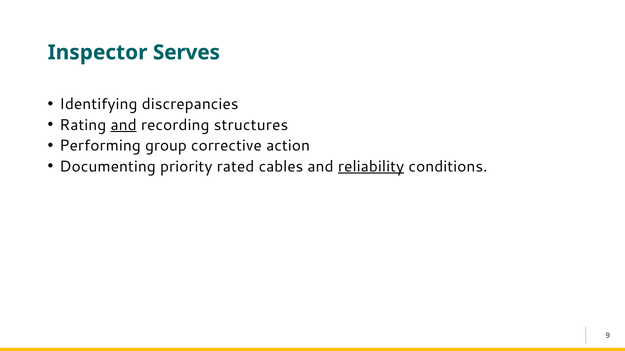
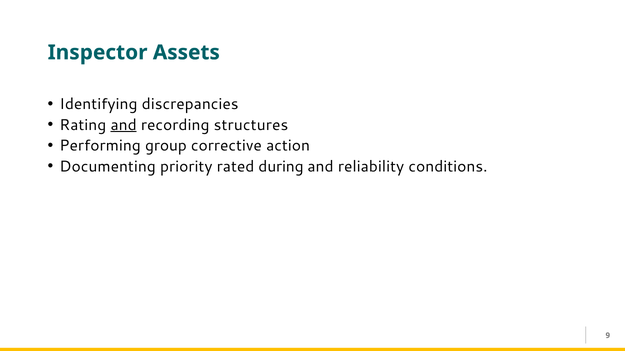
Serves: Serves -> Assets (186, 53)
cables: cables -> during (281, 167)
reliability underline: present -> none (371, 167)
